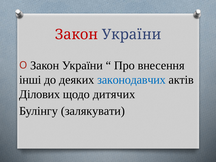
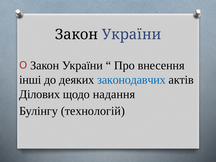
Закон colour: red -> black (76, 35)
дитячих: дитячих -> надання (114, 94)
залякувати: залякувати -> технологій (93, 111)
